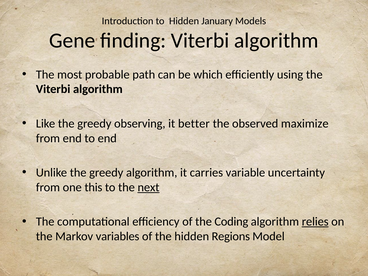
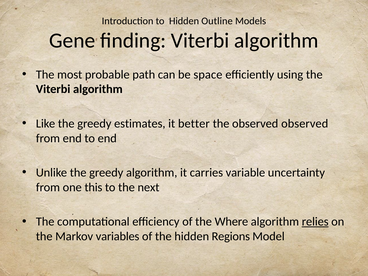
January: January -> Outline (217, 21)
which: which -> space (208, 74)
observing: observing -> estimates (140, 124)
observed maximize: maximize -> observed (305, 124)
next underline: present -> none (149, 187)
Coding: Coding -> Where (231, 222)
